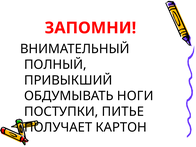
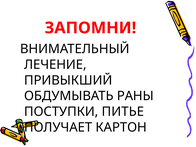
ПОЛНЫЙ: ПОЛНЫЙ -> ЛЕЧЕНИЕ (55, 65)
НОГИ: НОГИ -> РАНЫ (135, 96)
